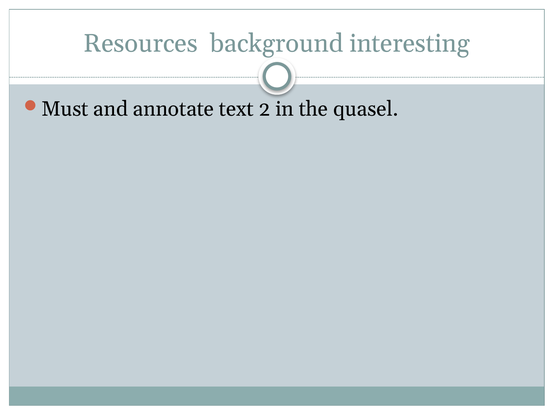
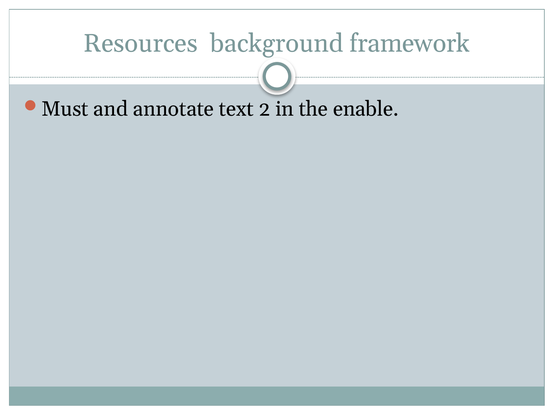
interesting: interesting -> framework (410, 44)
quasel: quasel -> enable (366, 109)
